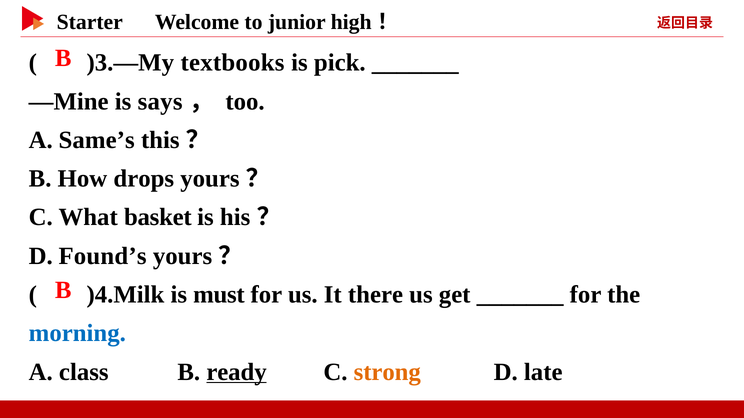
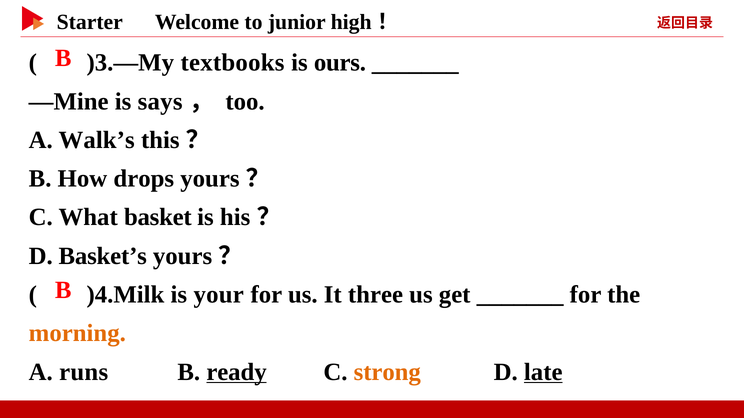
pick: pick -> ours (340, 63)
Same’s: Same’s -> Walk’s (97, 140)
Found’s: Found’s -> Basket’s (103, 256)
must: must -> your (219, 295)
there: there -> three (375, 295)
morning colour: blue -> orange (77, 334)
class: class -> runs (84, 372)
late underline: none -> present (543, 372)
